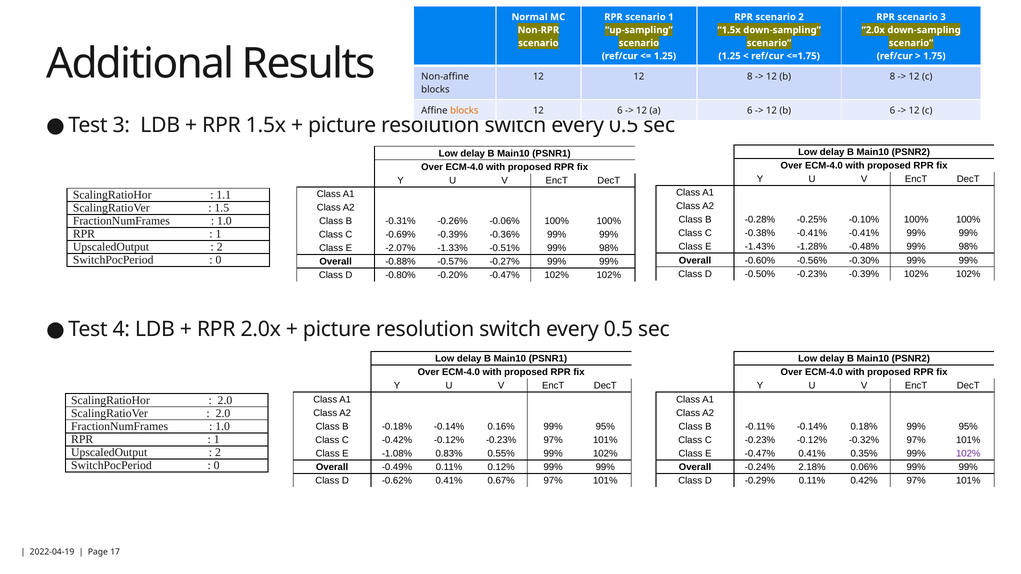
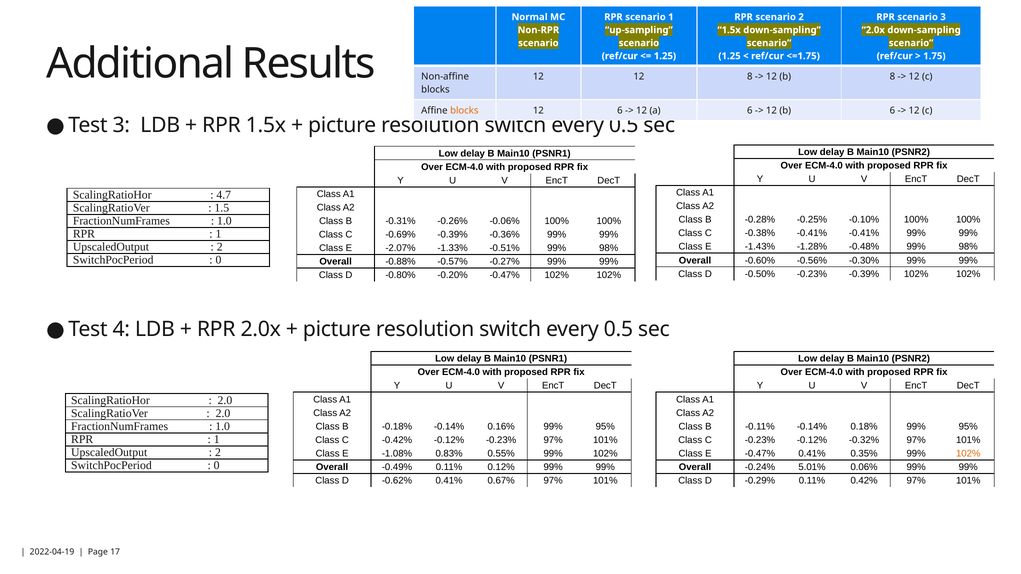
1.1: 1.1 -> 4.7 (224, 195)
102% colour: purple -> orange (968, 454)
2.18%: 2.18% -> 5.01% (812, 467)
